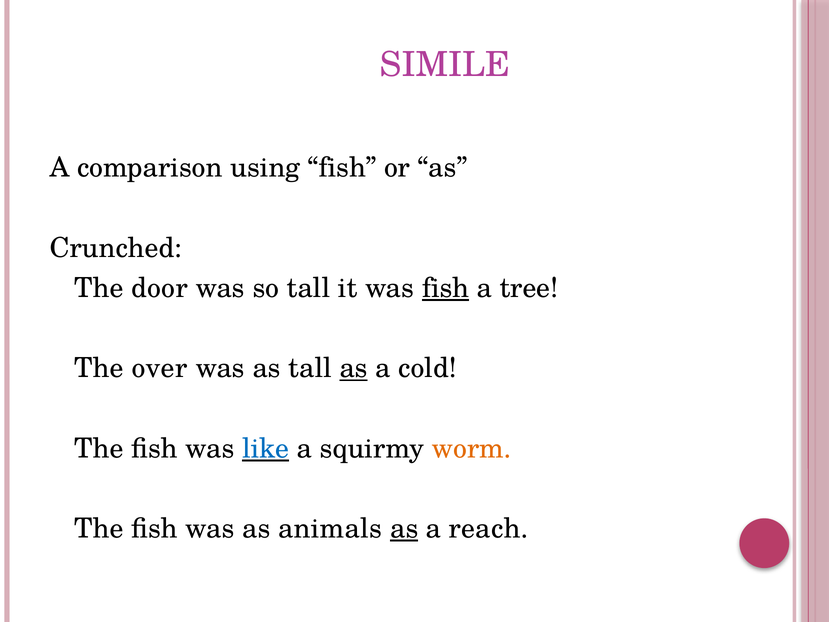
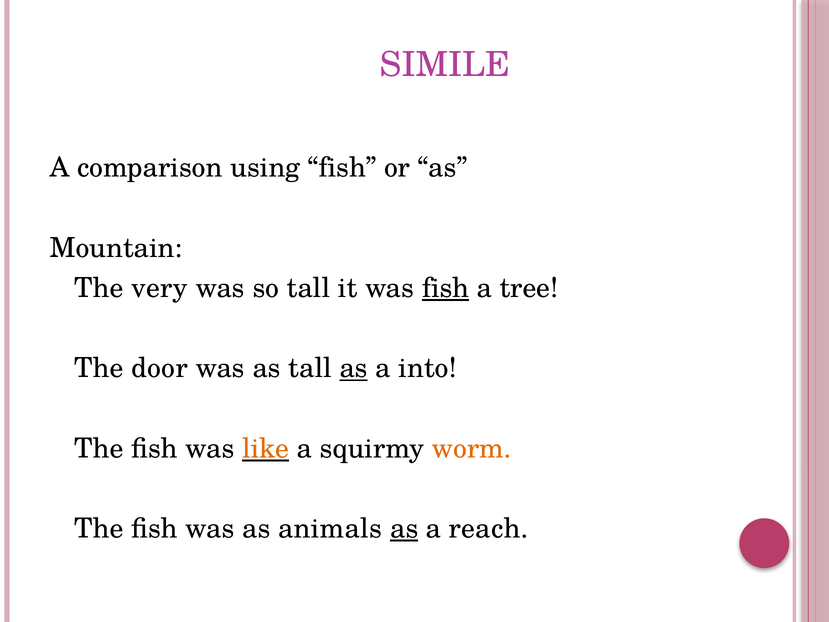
Crunched: Crunched -> Mountain (116, 248)
door: door -> very (160, 288)
over: over -> door (160, 368)
cold: cold -> into (428, 368)
like colour: blue -> orange (266, 448)
